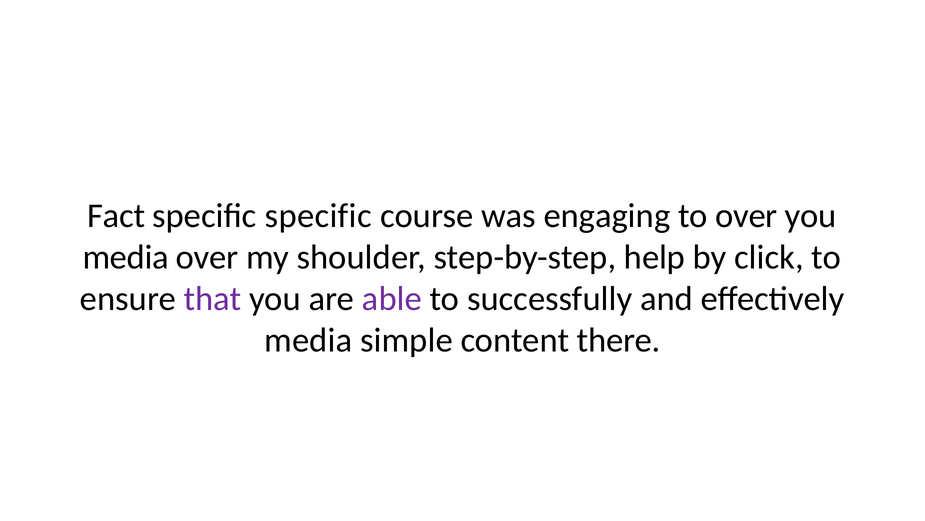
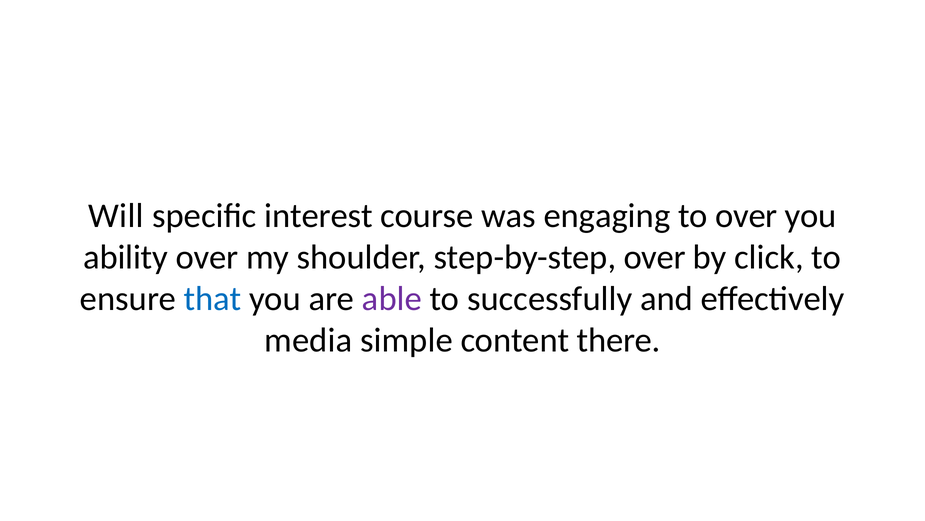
Fact: Fact -> Will (116, 216)
specific specific: specific -> interest (318, 216)
media: media -> ability (126, 257)
step-by-step help: help -> over (655, 257)
that colour: purple -> blue (213, 299)
